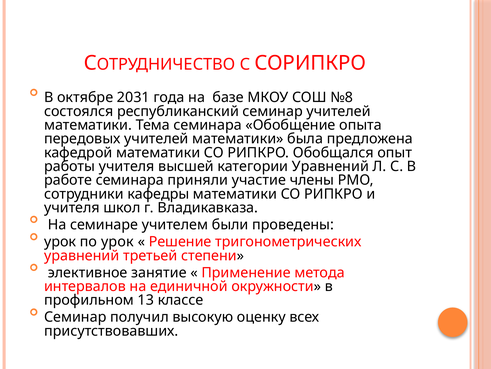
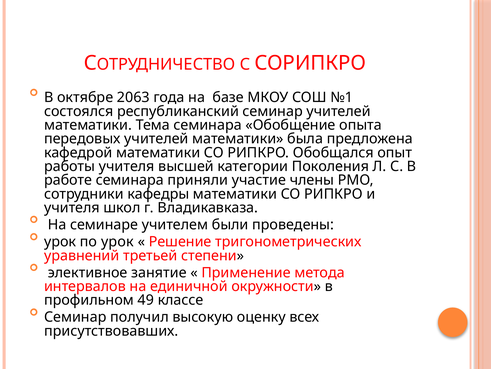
2031: 2031 -> 2063 (133, 97)
№8: №8 -> №1 (342, 97)
категории Уравнений: Уравнений -> Поколения (330, 166)
13: 13 -> 49 (146, 300)
